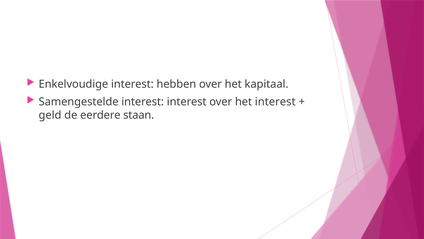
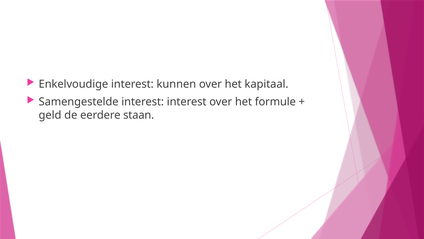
hebben: hebben -> kunnen (176, 84)
het interest: interest -> formule (275, 102)
